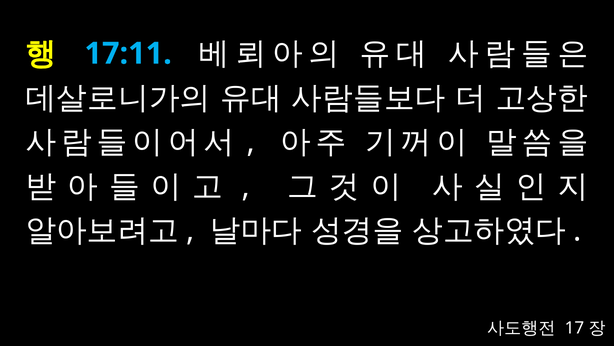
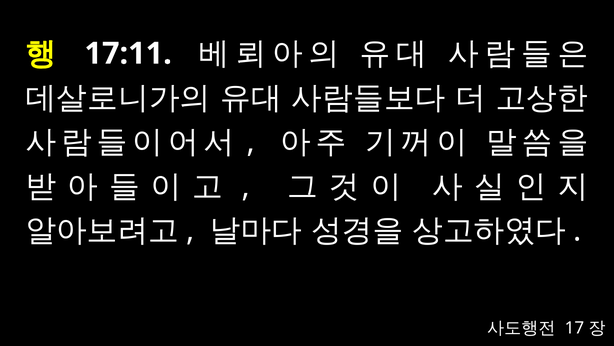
17:11 colour: light blue -> white (128, 53)
